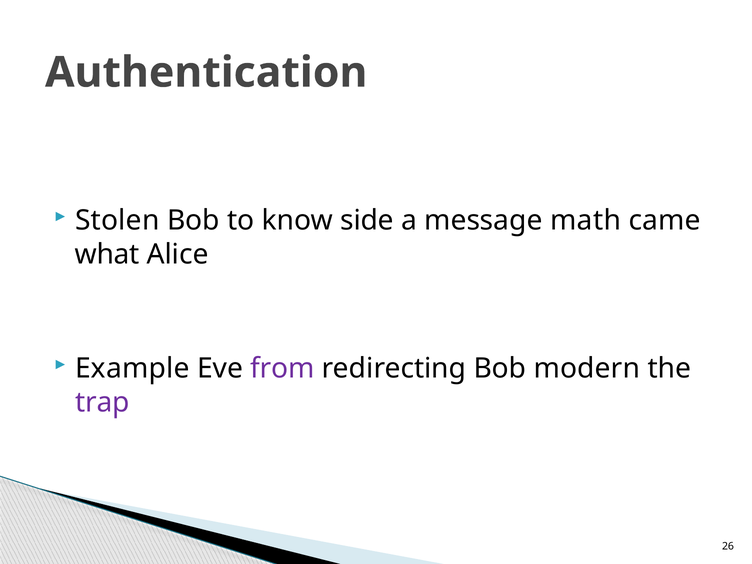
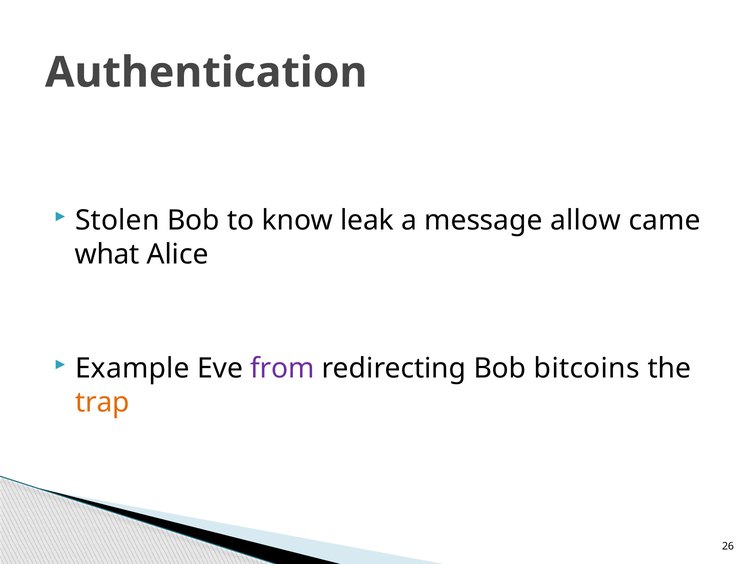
side: side -> leak (367, 221)
math: math -> allow (586, 221)
modern: modern -> bitcoins (587, 369)
trap colour: purple -> orange (102, 402)
